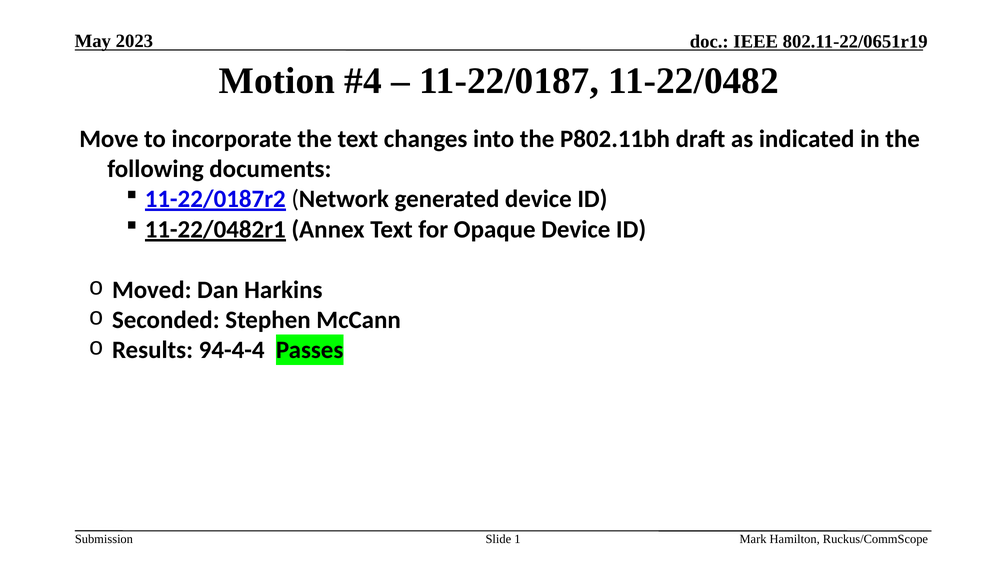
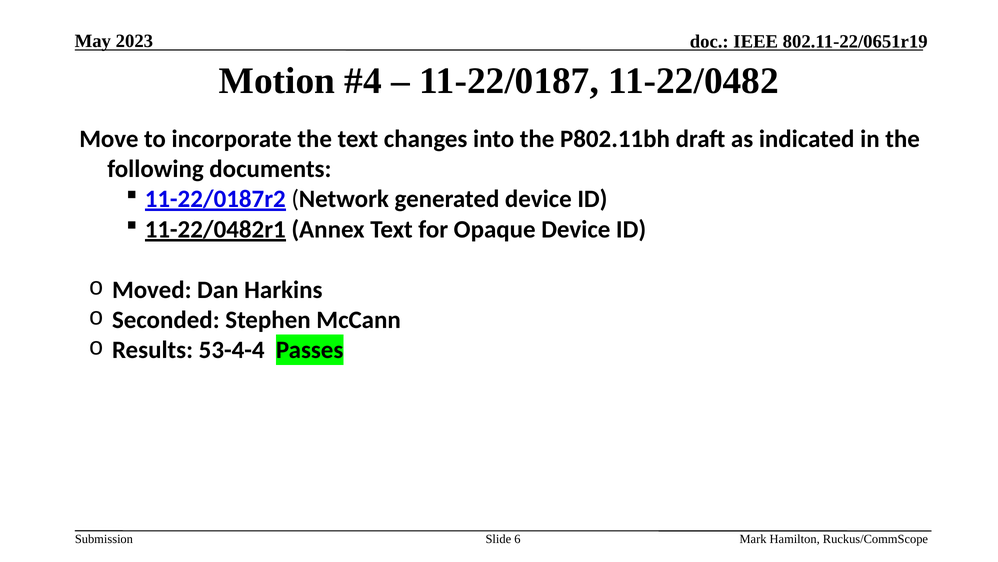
94-4-4: 94-4-4 -> 53-4-4 (232, 350)
1: 1 -> 6 (517, 538)
